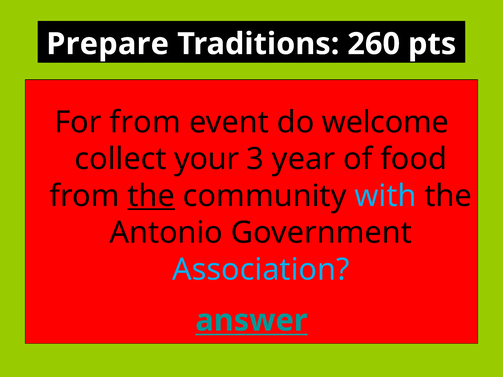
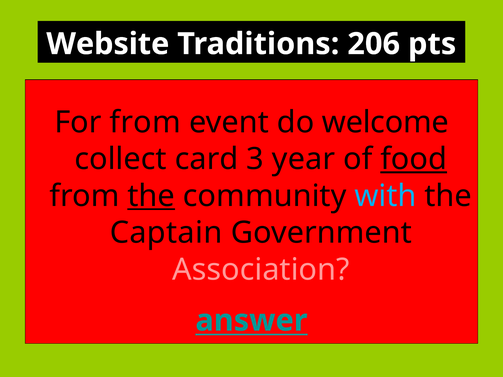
Prepare: Prepare -> Website (108, 44)
260: 260 -> 206 (374, 44)
your: your -> card (207, 159)
food underline: none -> present (414, 159)
Antonio: Antonio -> Captain (166, 233)
Association colour: light blue -> pink (261, 270)
